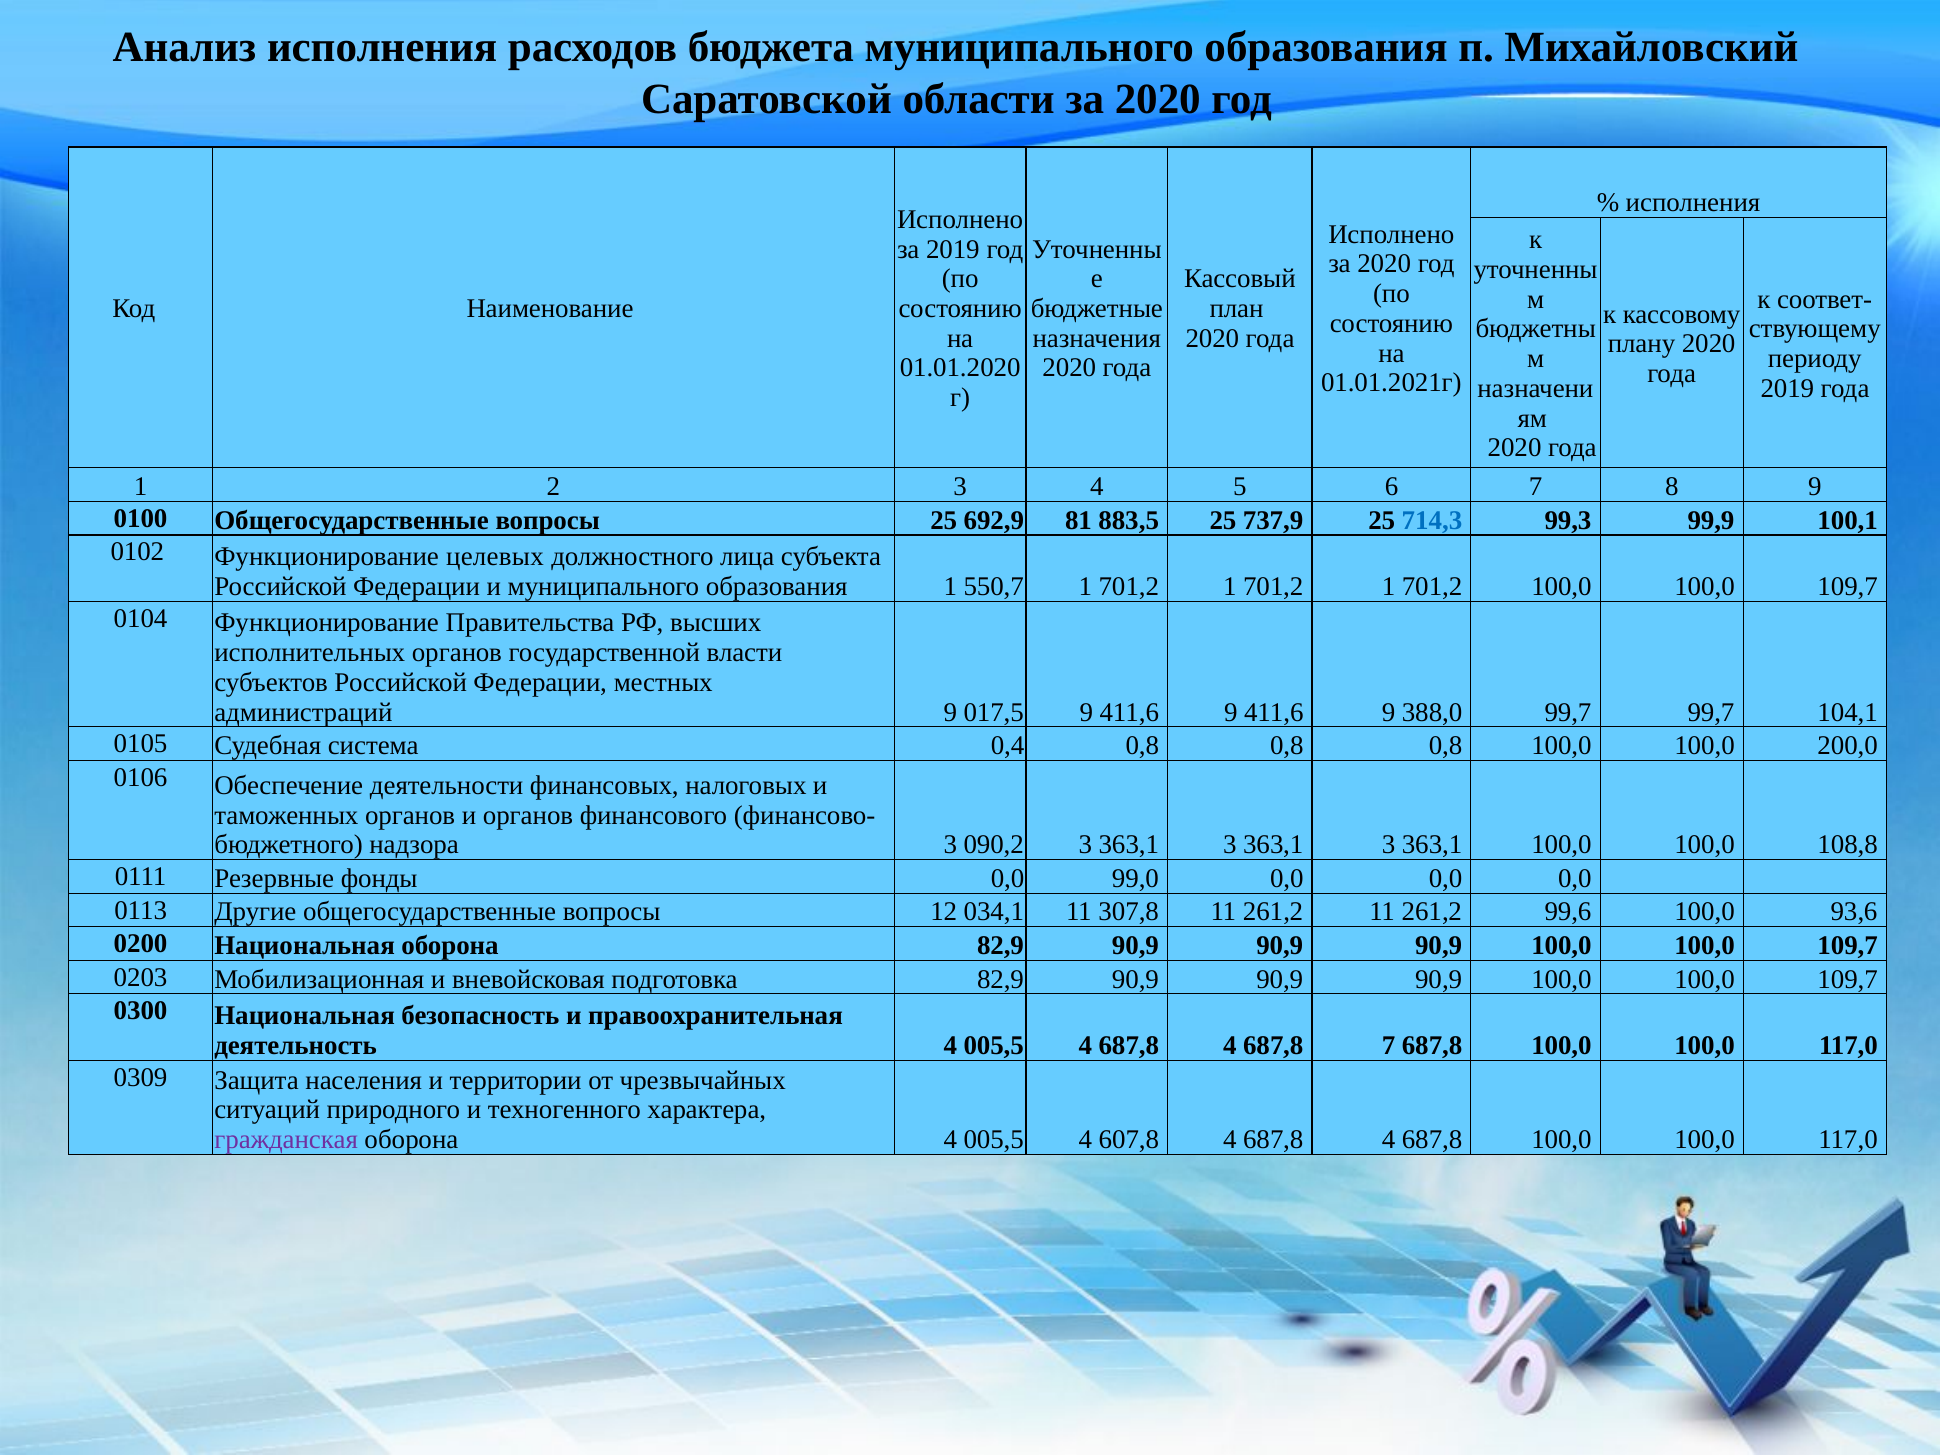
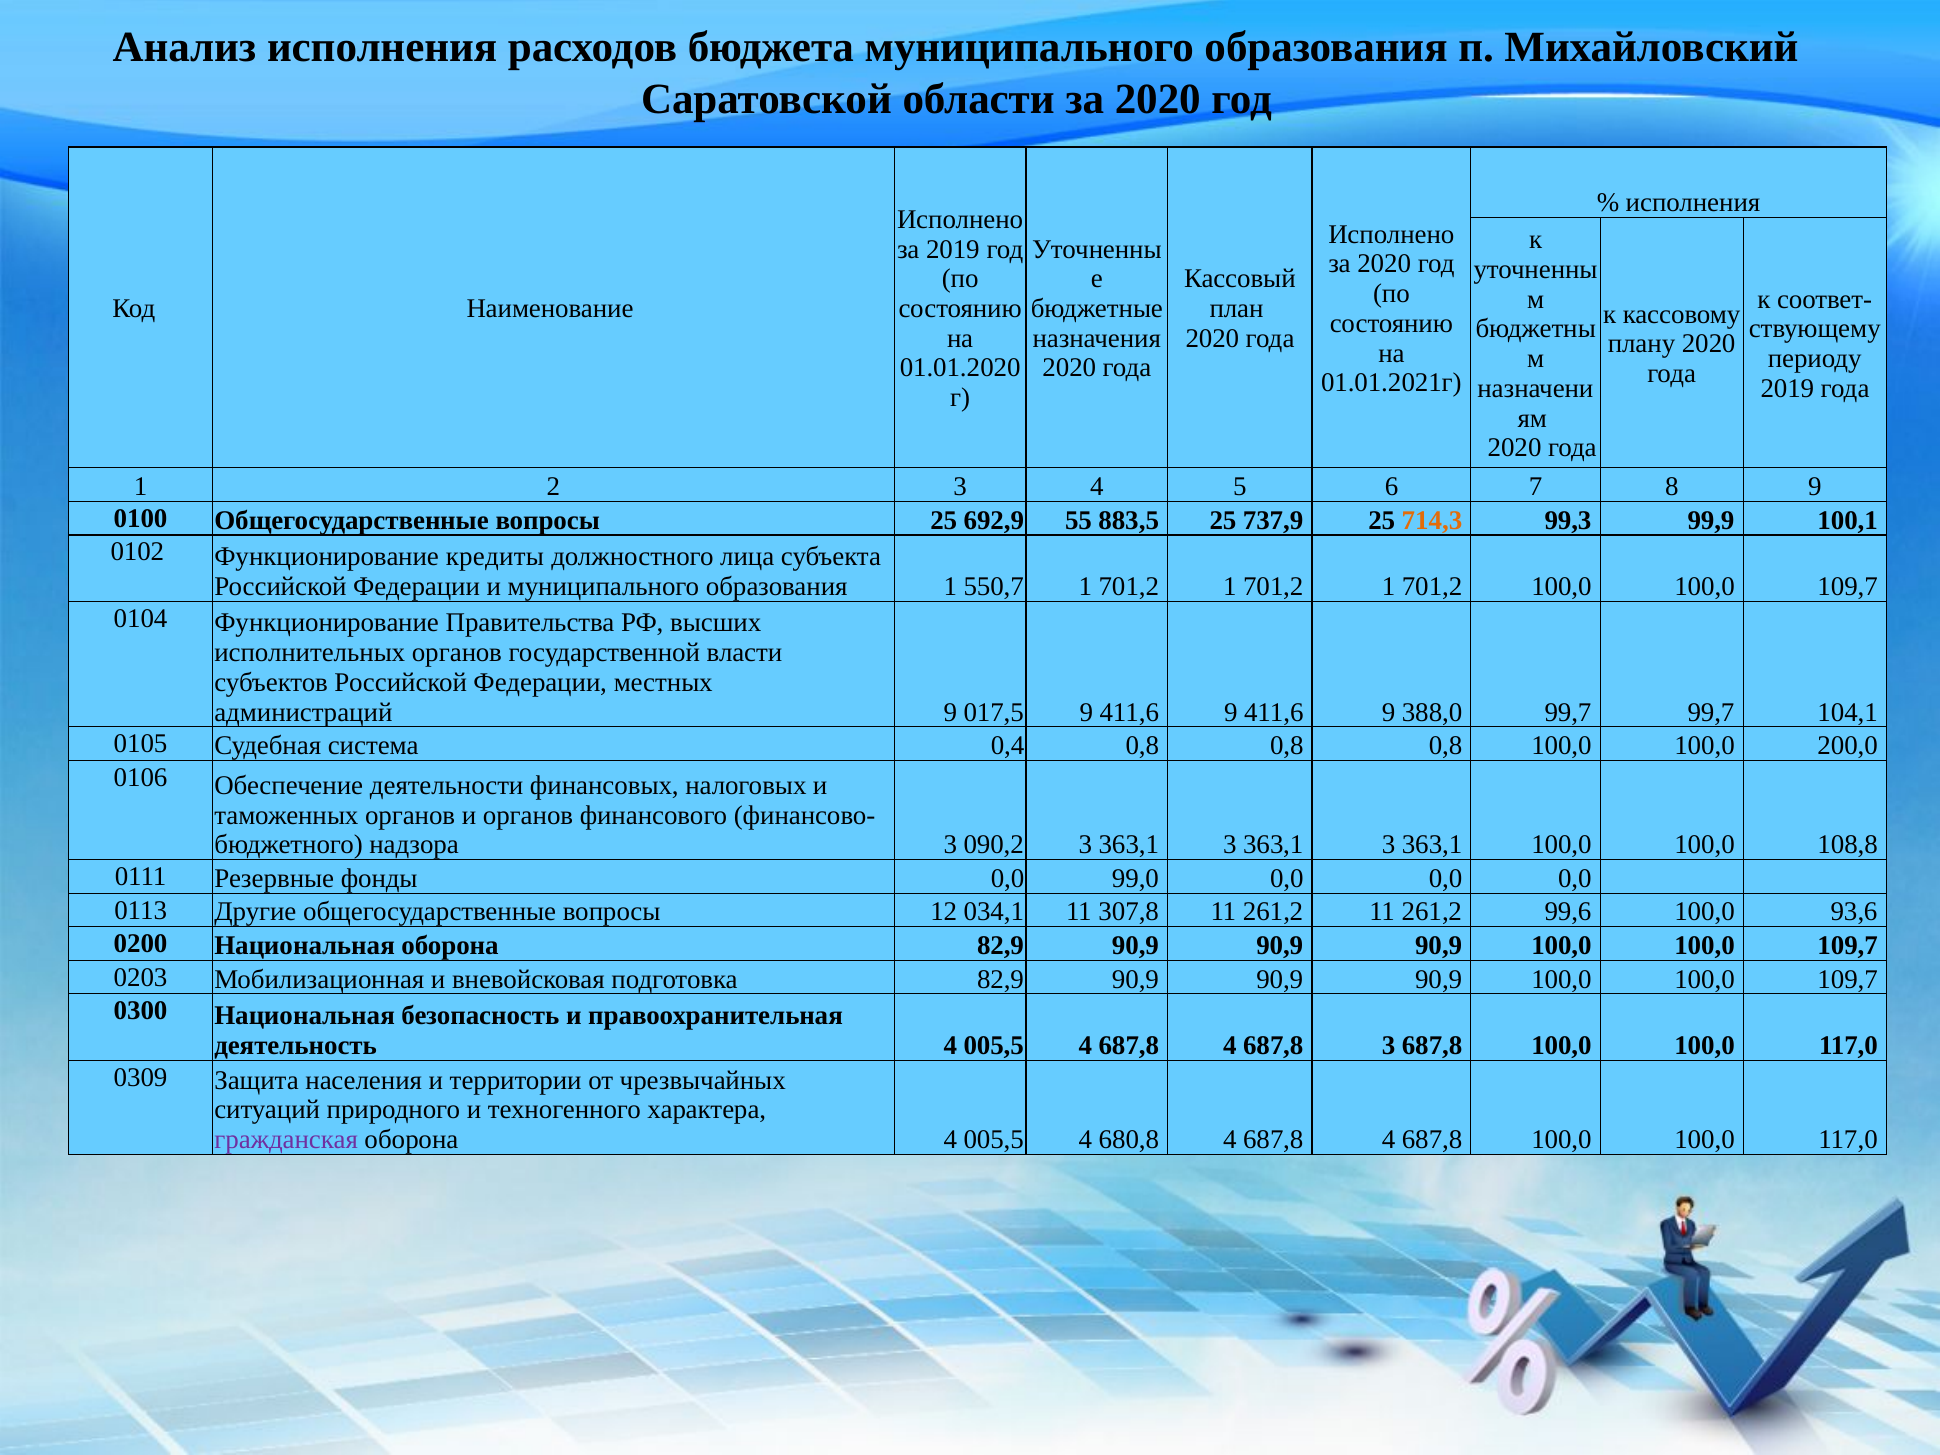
81: 81 -> 55 (1079, 520)
714,3 colour: blue -> orange (1432, 520)
целевых: целевых -> кредиты (495, 557)
687,8 7: 7 -> 3 (1389, 1046)
607,8: 607,8 -> 680,8 (1129, 1140)
